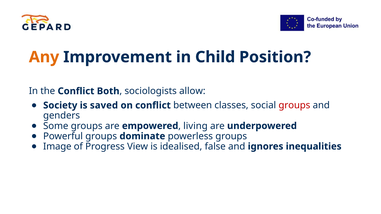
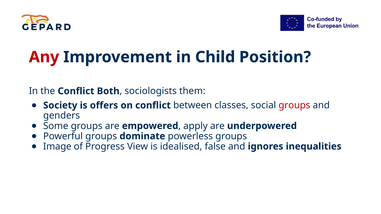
Any colour: orange -> red (44, 57)
allow: allow -> them (192, 91)
saved: saved -> offers (104, 105)
living: living -> apply (196, 126)
